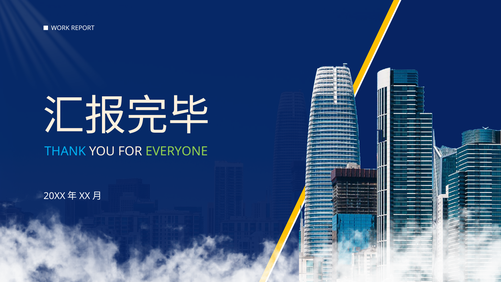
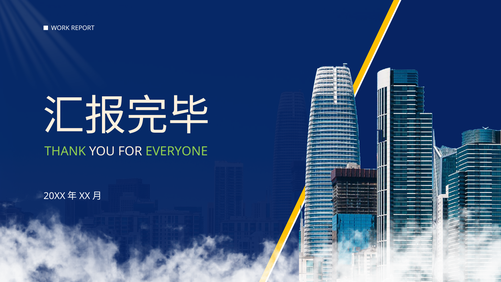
THANK colour: light blue -> light green (65, 151)
